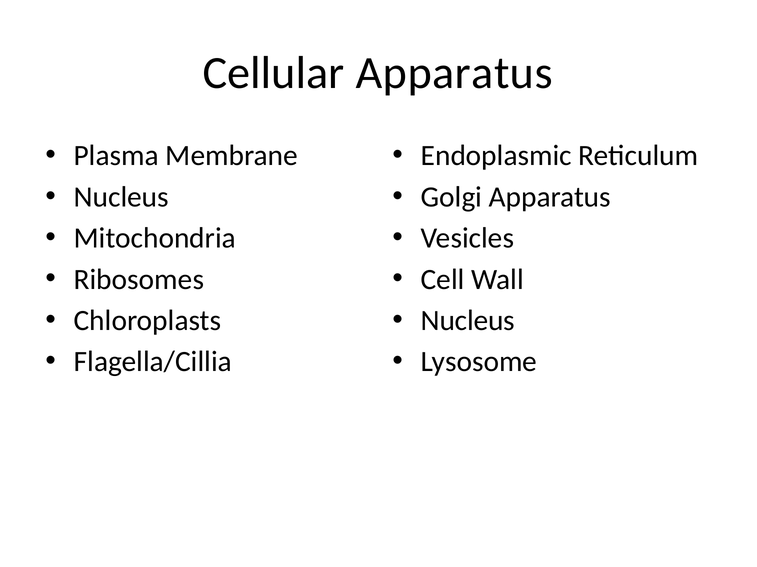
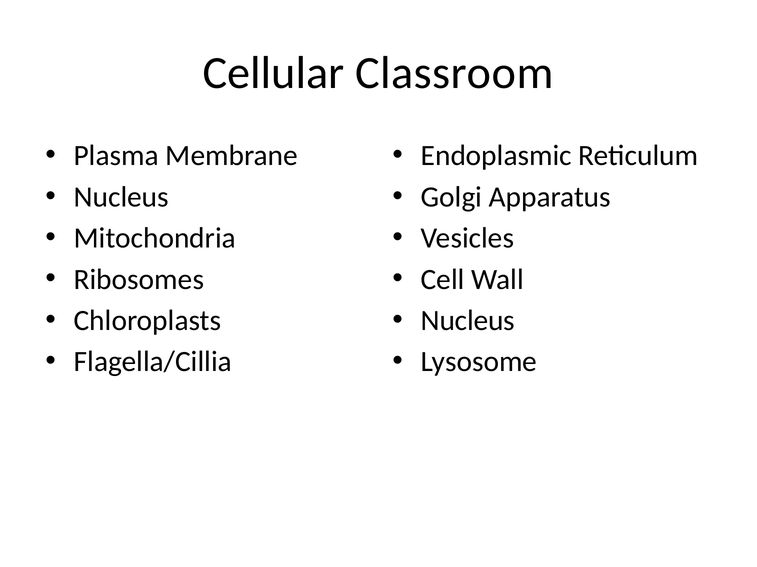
Cellular Apparatus: Apparatus -> Classroom (454, 73)
